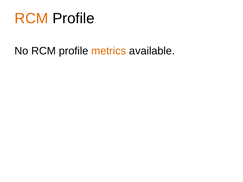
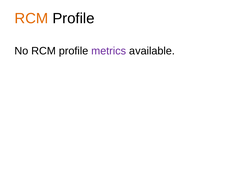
metrics colour: orange -> purple (109, 51)
